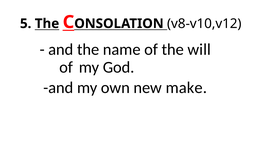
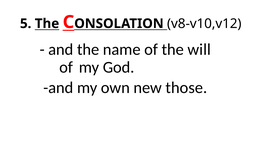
make: make -> those (186, 87)
